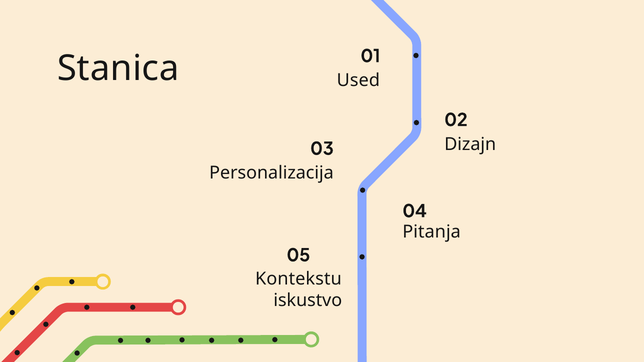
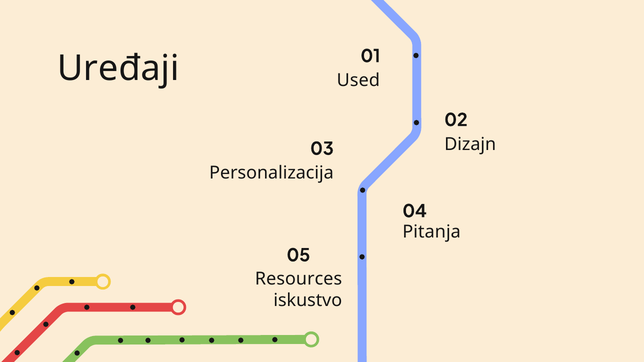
Stanica: Stanica -> Uređaji (118, 68)
Kontekstu: Kontekstu -> Resources (299, 279)
